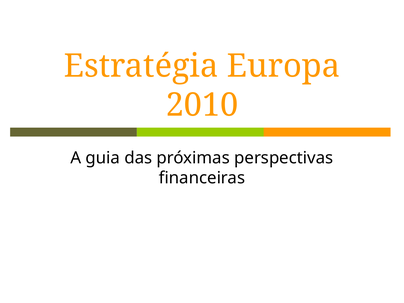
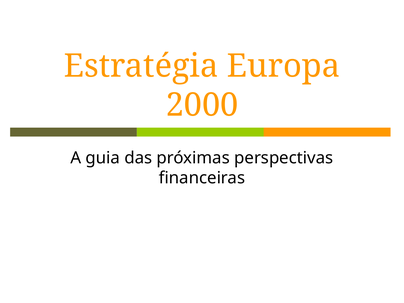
2010: 2010 -> 2000 (202, 105)
